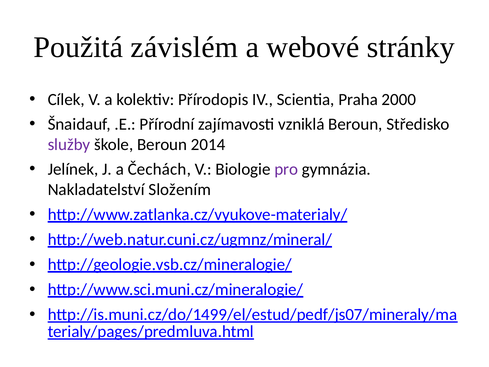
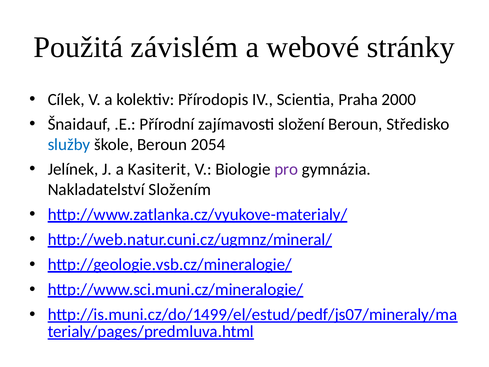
vzniklá: vzniklá -> složení (301, 124)
služby colour: purple -> blue (69, 144)
2014: 2014 -> 2054 (208, 144)
Čechách: Čechách -> Kasiterit (159, 169)
